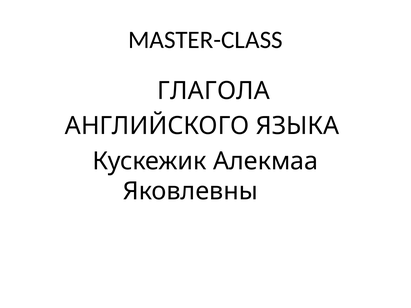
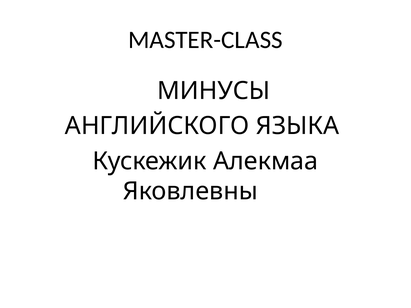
ГЛАГОЛА: ГЛАГОЛА -> МИНУСЫ (214, 91)
